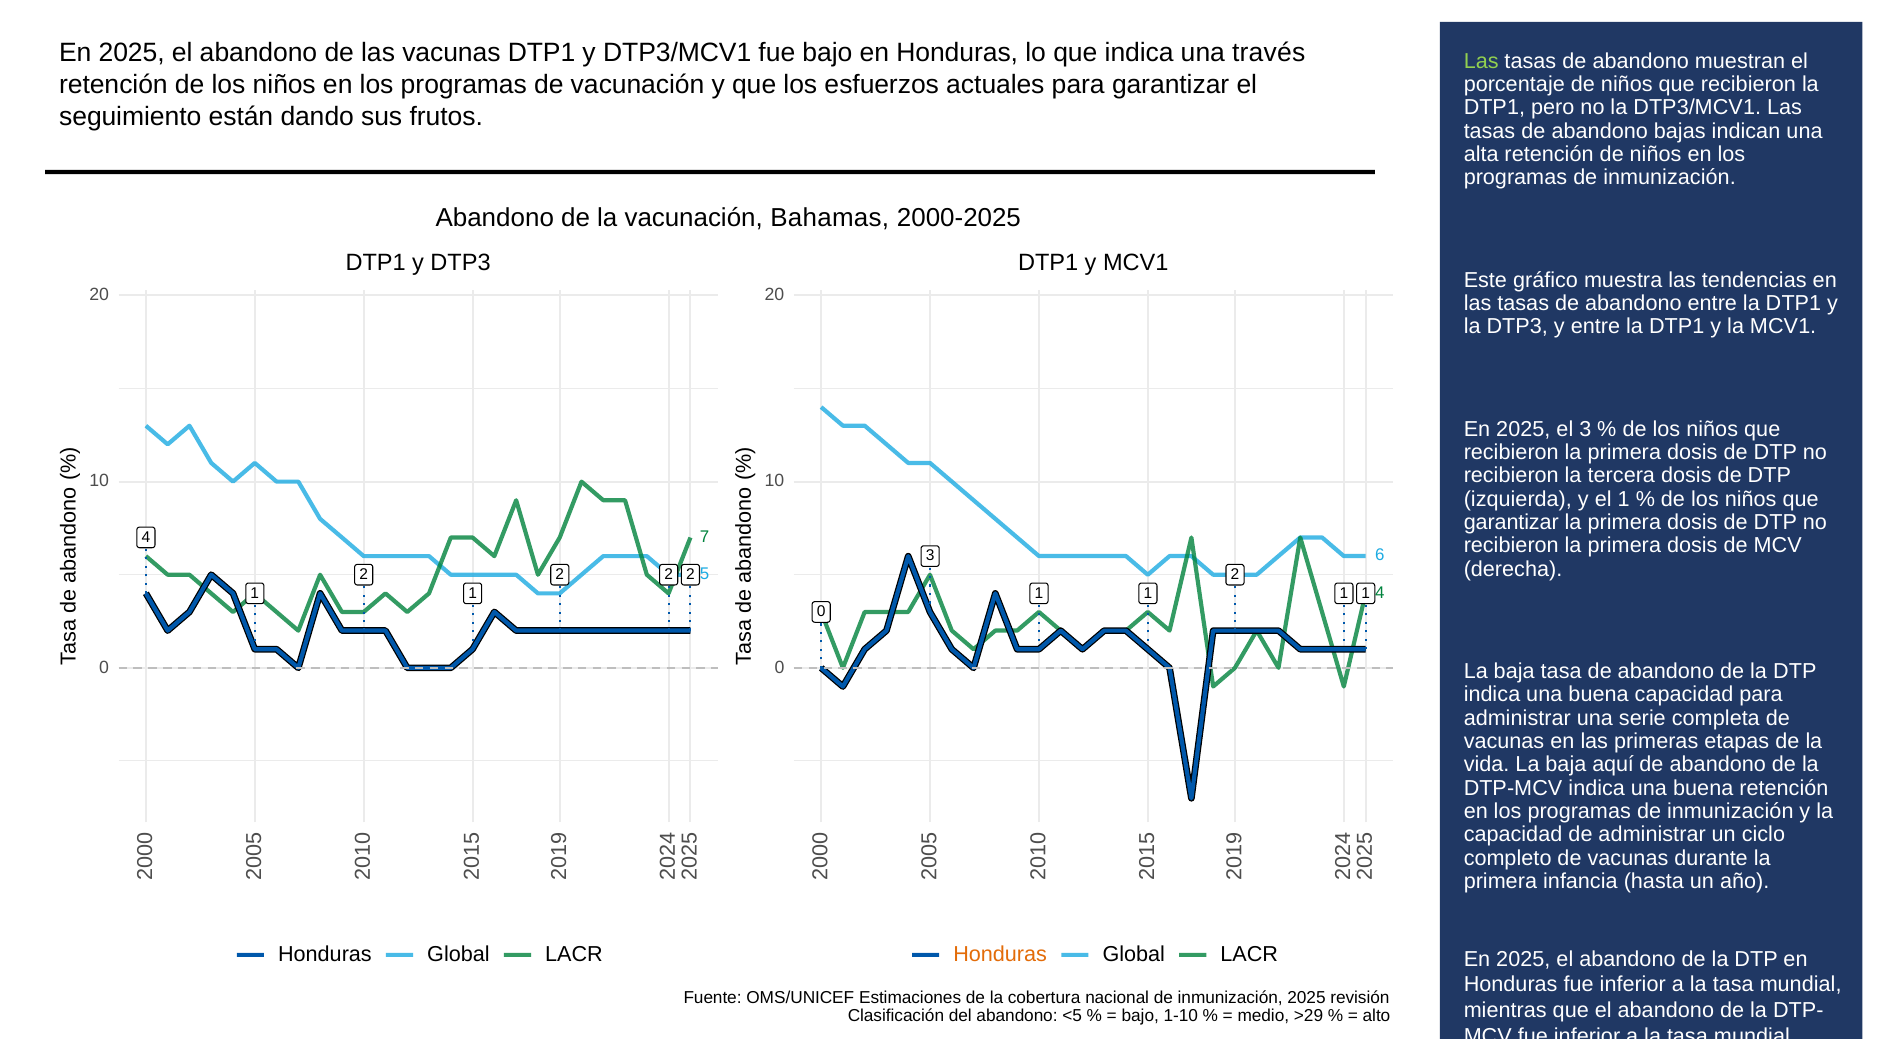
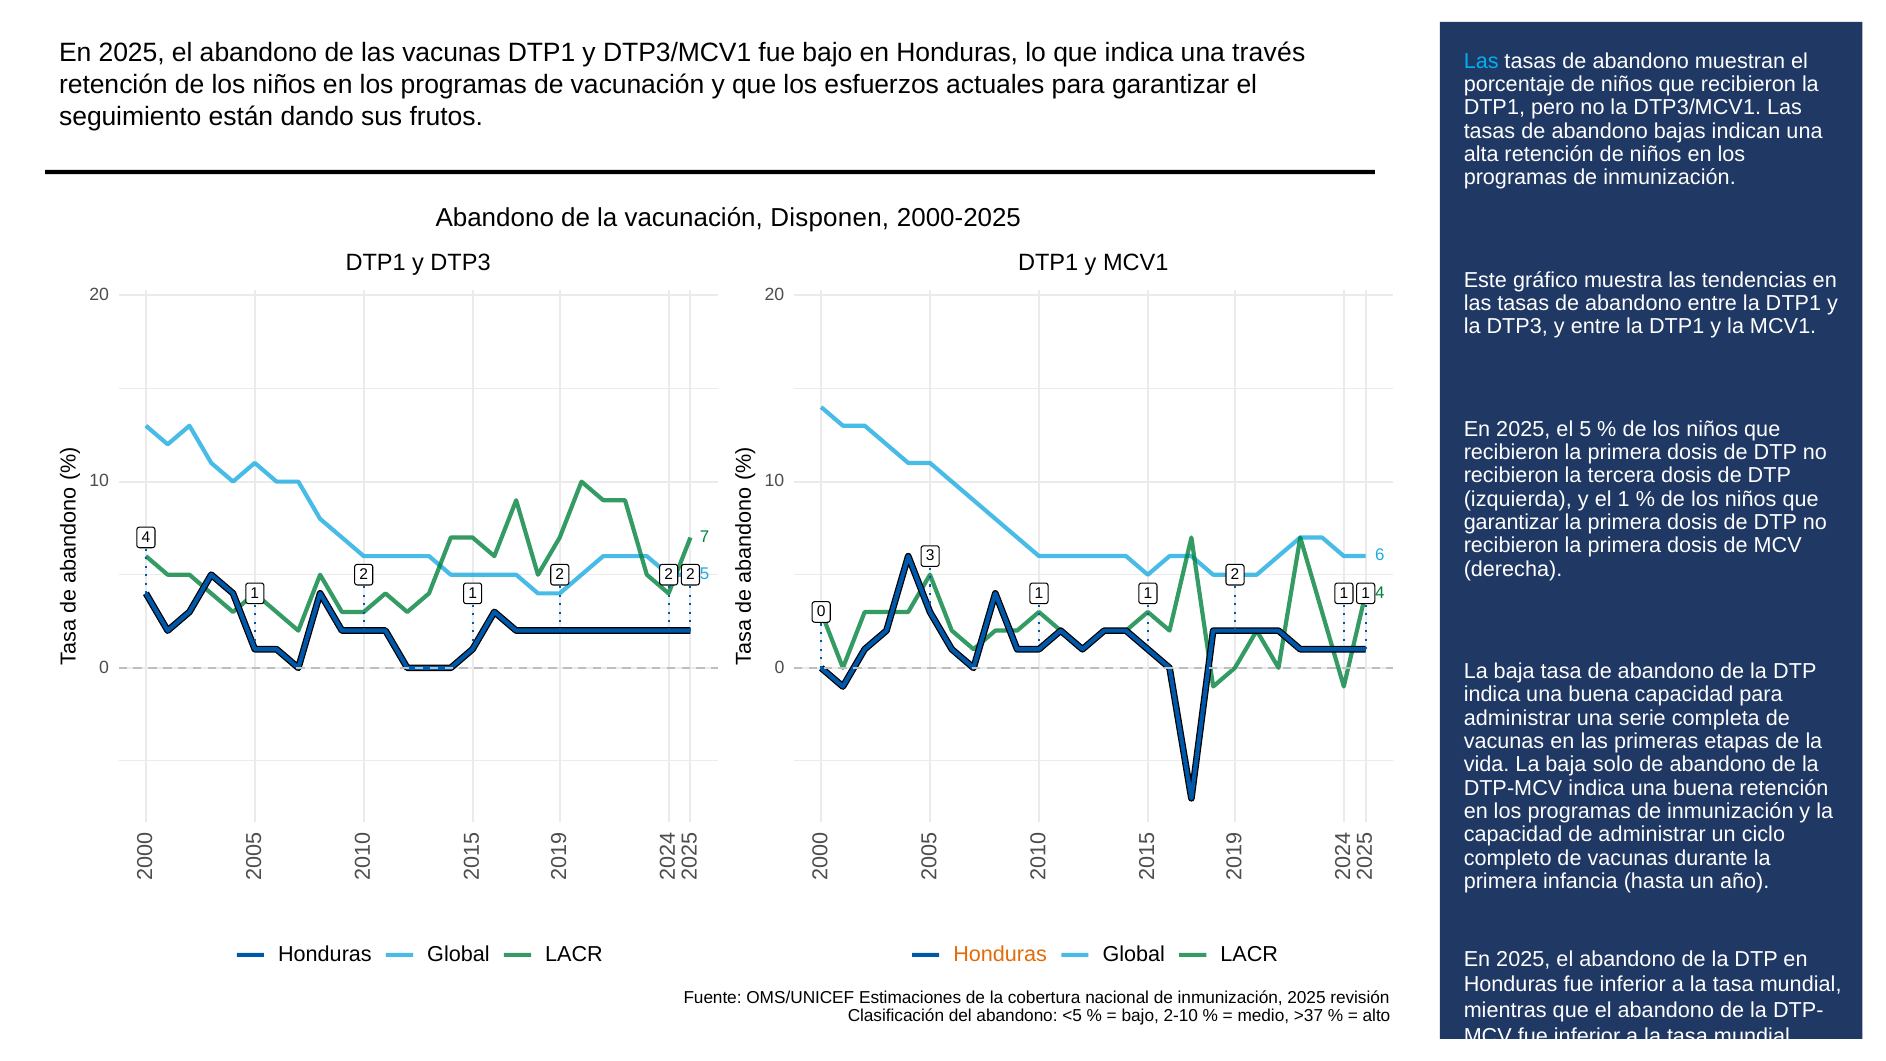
Las colour: light green -> light blue (1481, 61)
Bahamas: Bahamas -> Disponen (830, 218)
el 3: 3 -> 5 (1585, 429)
aquí: aquí -> solo (1613, 765)
1-10: 1-10 -> 2-10 (1181, 1016)
>29: >29 -> >37 (1309, 1016)
